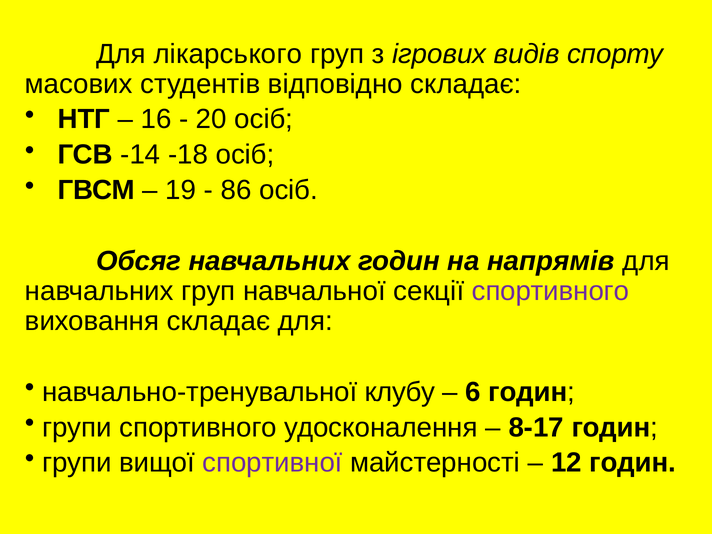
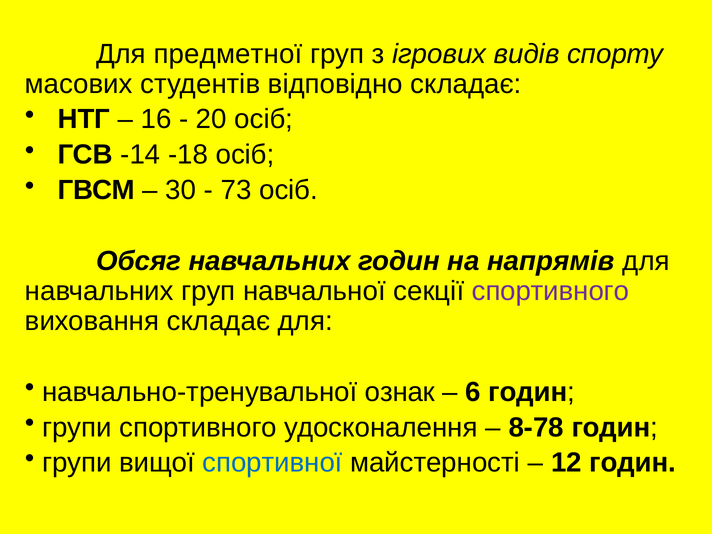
лікарського: лікарського -> предметної (228, 54)
19: 19 -> 30 (181, 190)
86: 86 -> 73 (236, 190)
клубу: клубу -> ознак (400, 392)
8-17: 8-17 -> 8-78 (536, 427)
спортивної colour: purple -> blue (273, 463)
